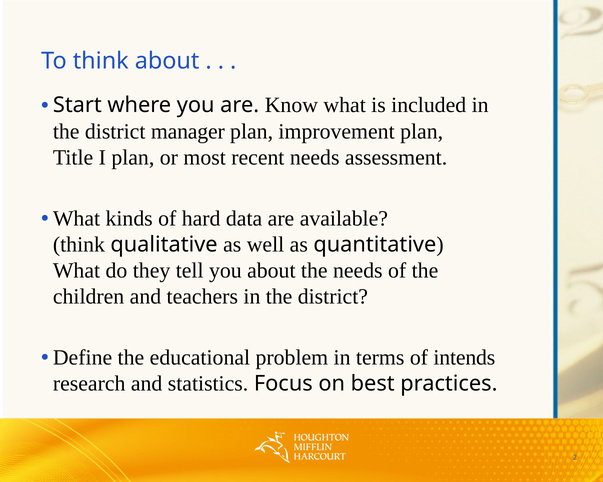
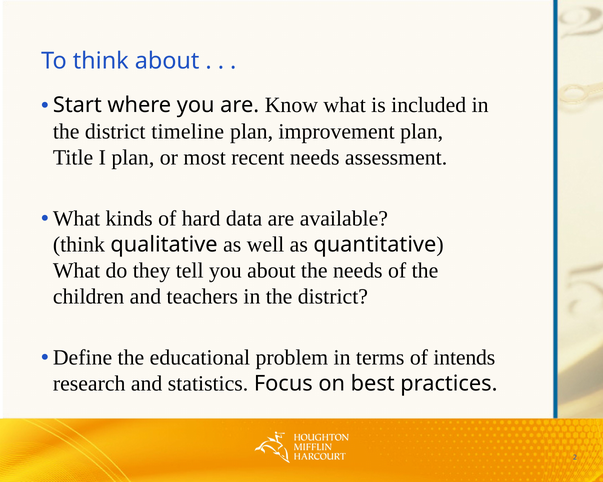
manager: manager -> timeline (188, 131)
